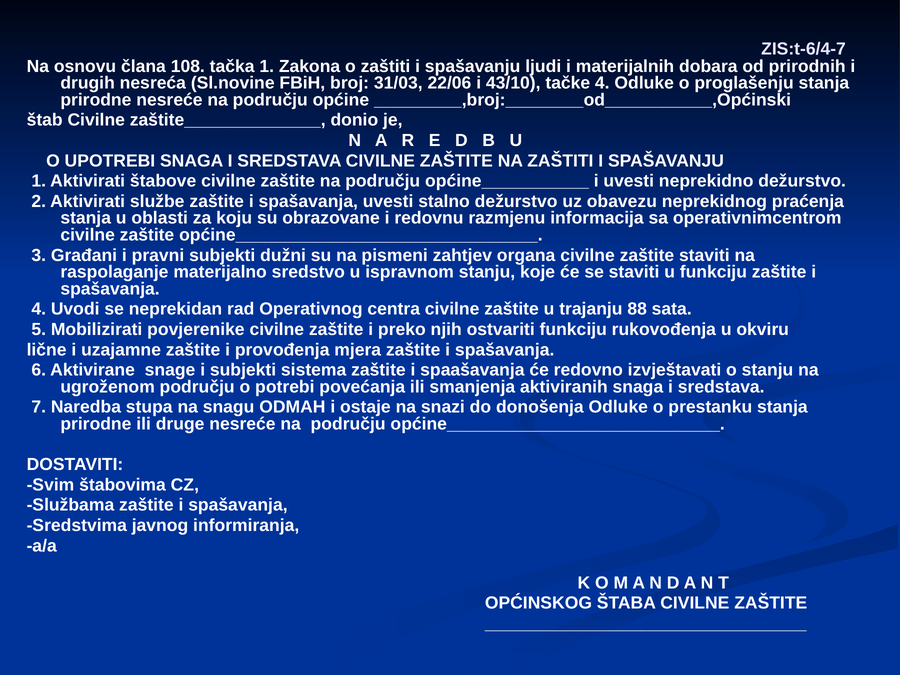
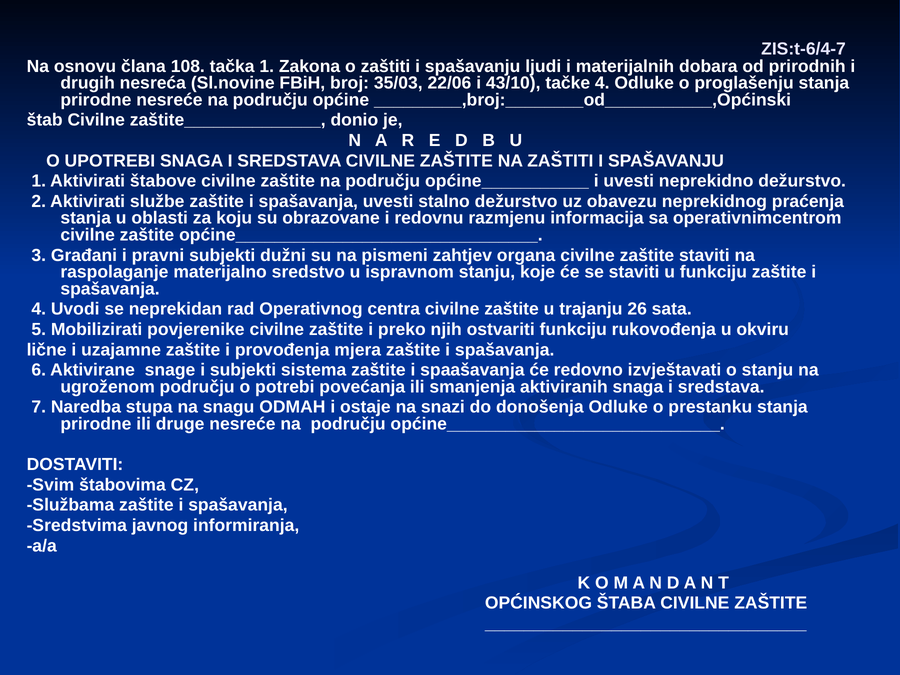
31/03: 31/03 -> 35/03 (398, 83)
88: 88 -> 26 (637, 309)
